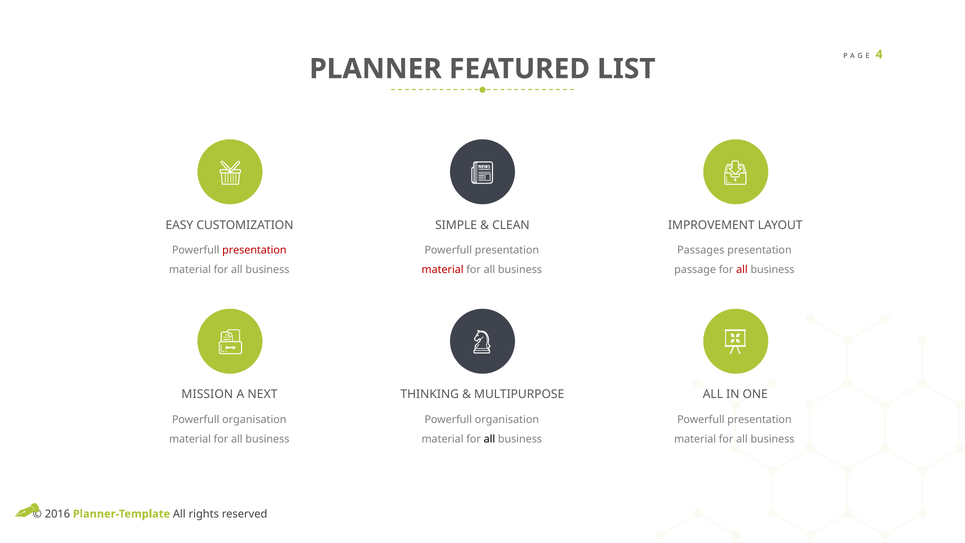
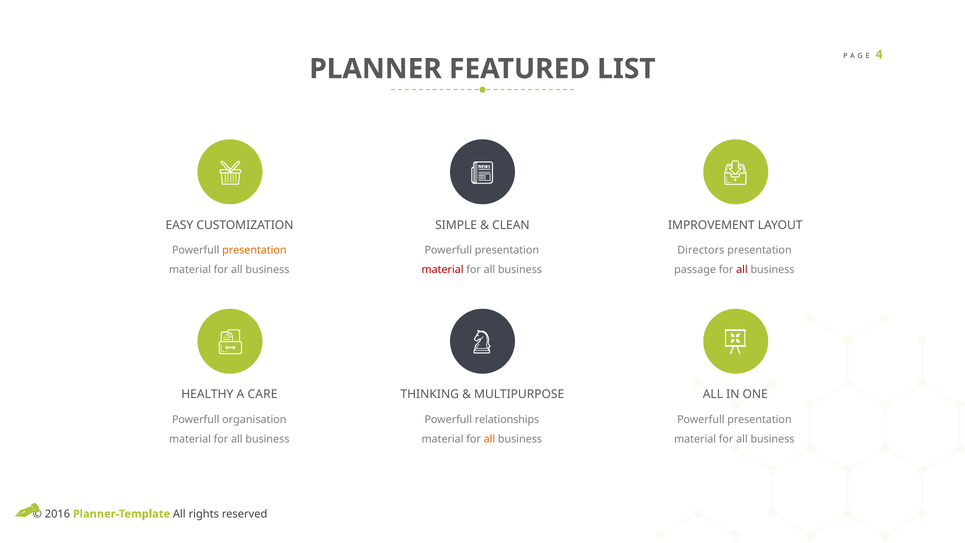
presentation colour: red -> orange (254, 250)
Passages: Passages -> Directors (701, 250)
MISSION: MISSION -> HEALTHY (207, 394)
NEXT: NEXT -> CARE (263, 394)
organisation: organisation -> relationships (507, 420)
all colour: black -> orange (489, 439)
